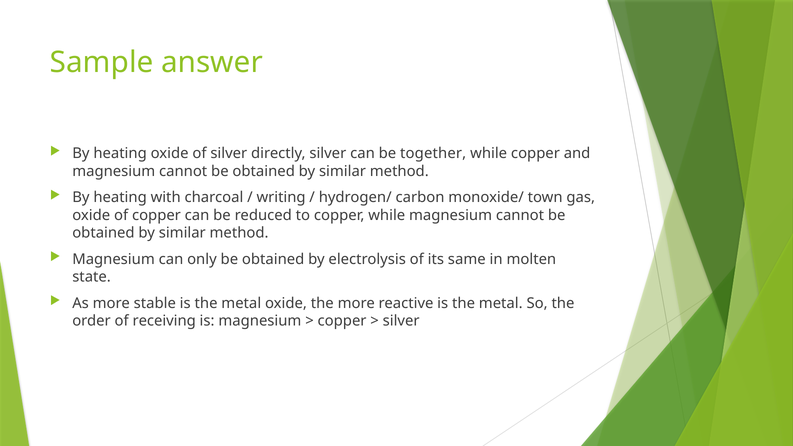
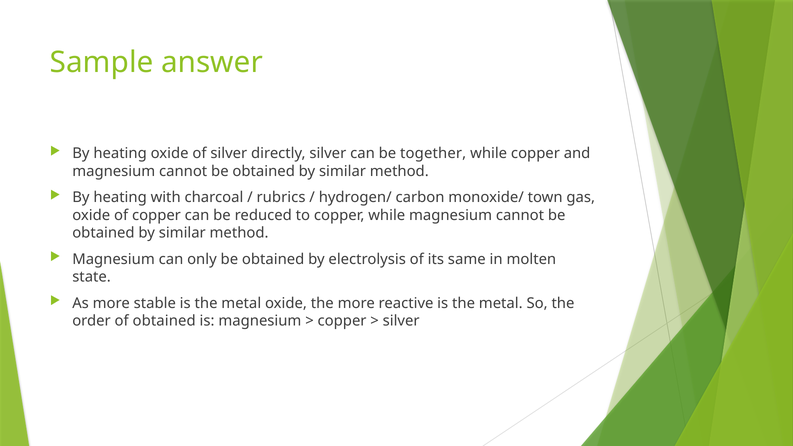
writing: writing -> rubrics (281, 197)
of receiving: receiving -> obtained (164, 321)
